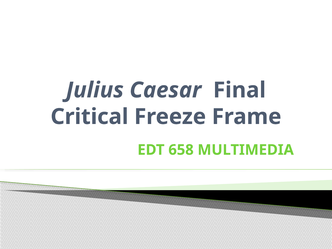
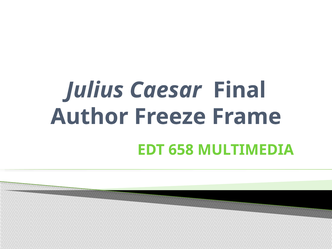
Critical: Critical -> Author (89, 117)
